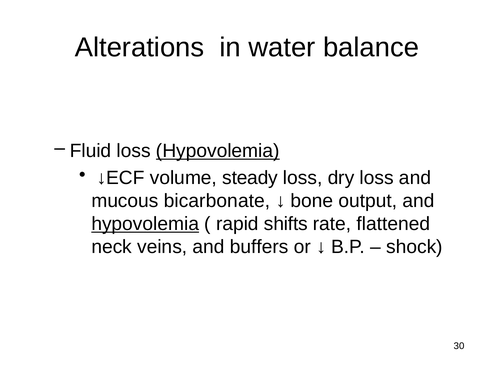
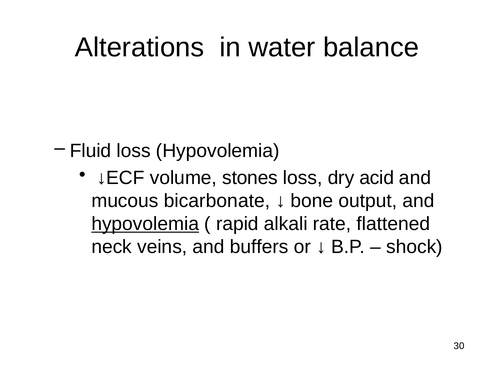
Hypovolemia underline: present -> none (218, 151)
steady: steady -> stones (250, 178)
dry loss: loss -> acid (377, 178)
shifts: shifts -> alkali (286, 224)
